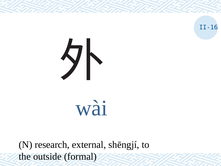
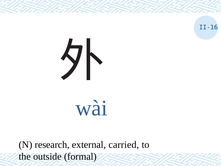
shēngjí: shēngjí -> carried (124, 144)
